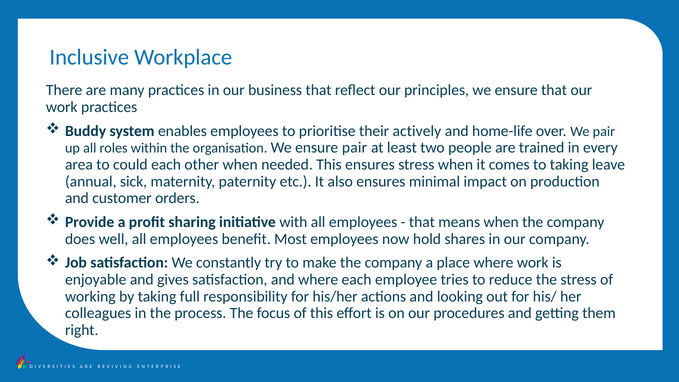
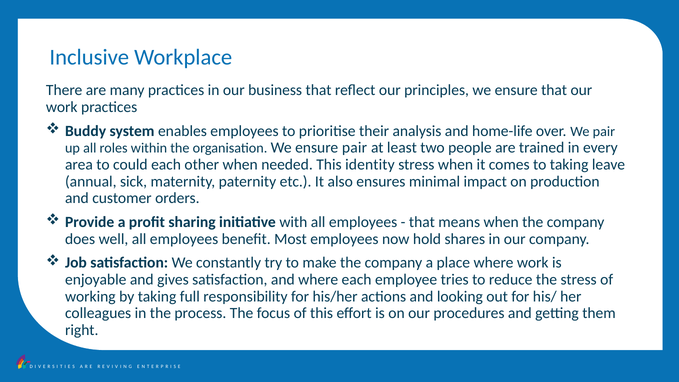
actively: actively -> analysis (417, 131)
This ensures: ensures -> identity (370, 165)
